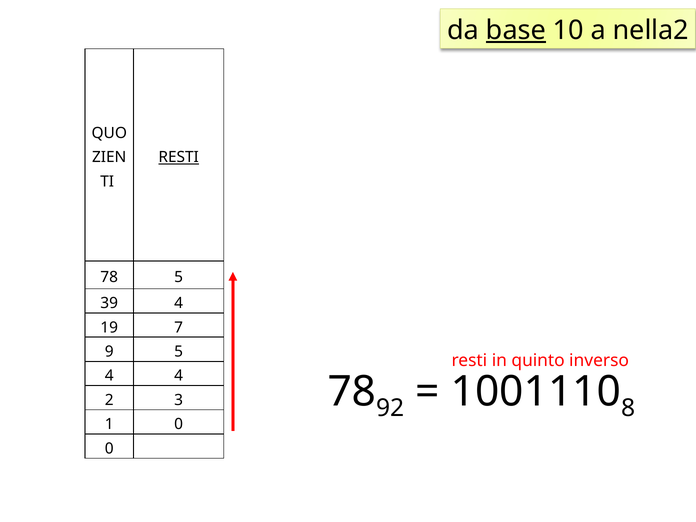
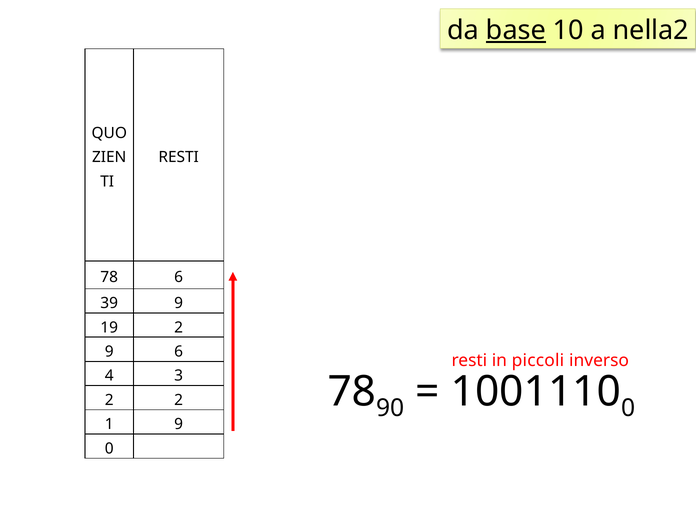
RESTI underline: present -> none (179, 157)
78 5: 5 -> 6 (179, 277)
39 4: 4 -> 9 (179, 303)
19 7: 7 -> 2 (179, 327)
9 5: 5 -> 6 (179, 352)
quinto: quinto -> piccoli (538, 361)
4 4: 4 -> 3 (179, 376)
92: 92 -> 90 (390, 408)
8: 8 -> 0 (628, 408)
2 3: 3 -> 2 (179, 400)
1 0: 0 -> 9 (179, 424)
